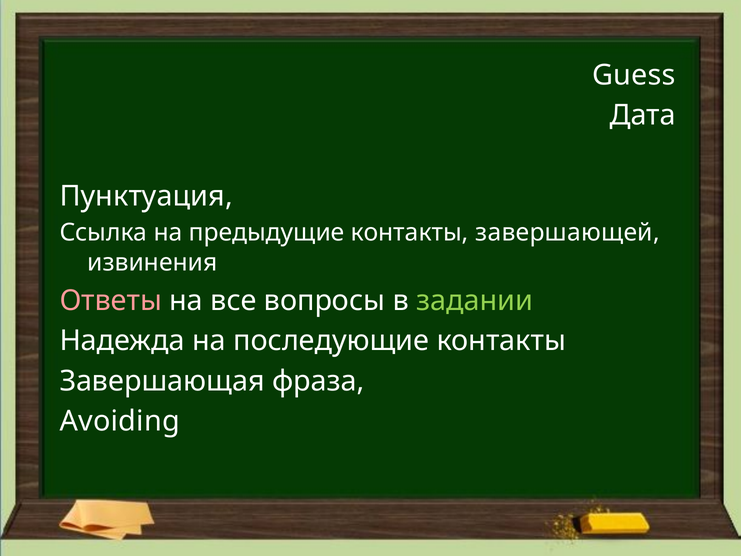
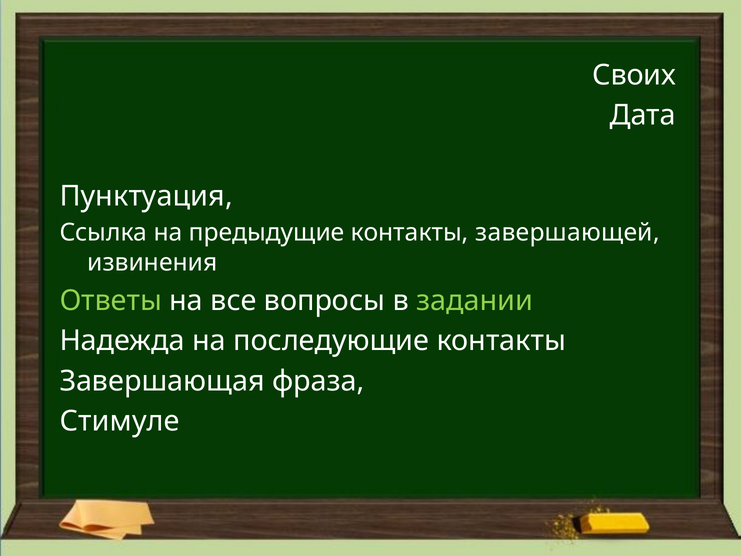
Guess: Guess -> Своих (634, 75)
Ответы colour: pink -> light green (111, 300)
Avoiding: Avoiding -> Стимуле (120, 421)
